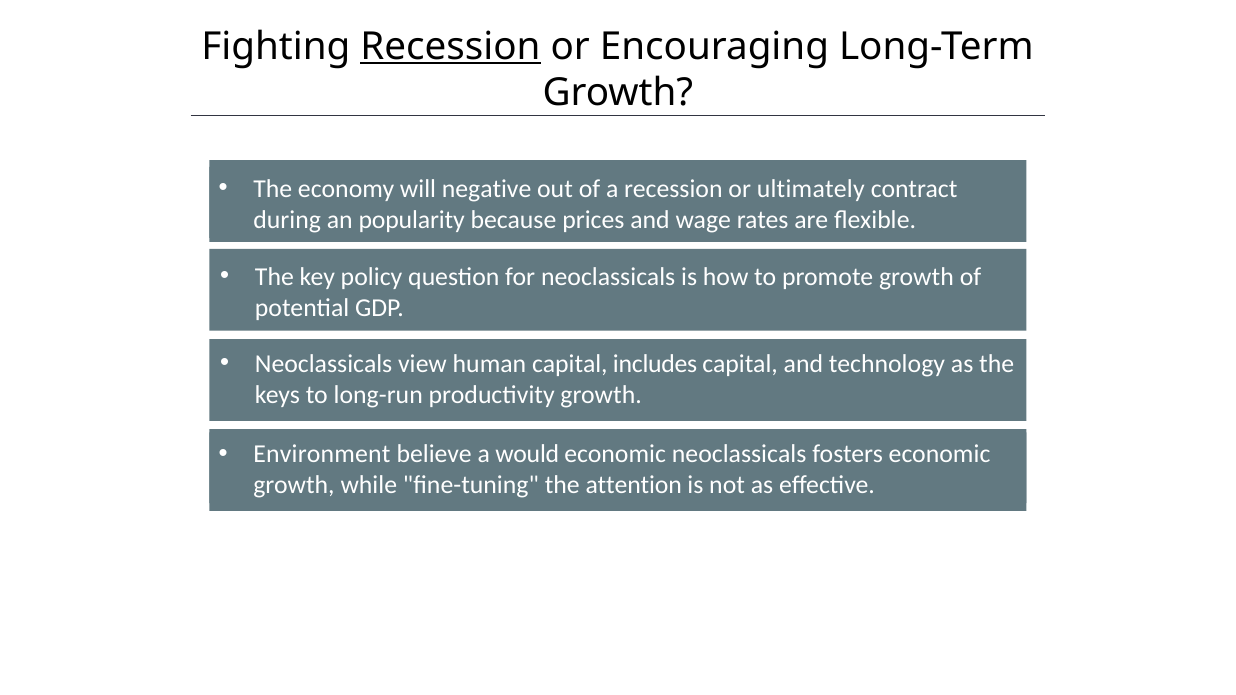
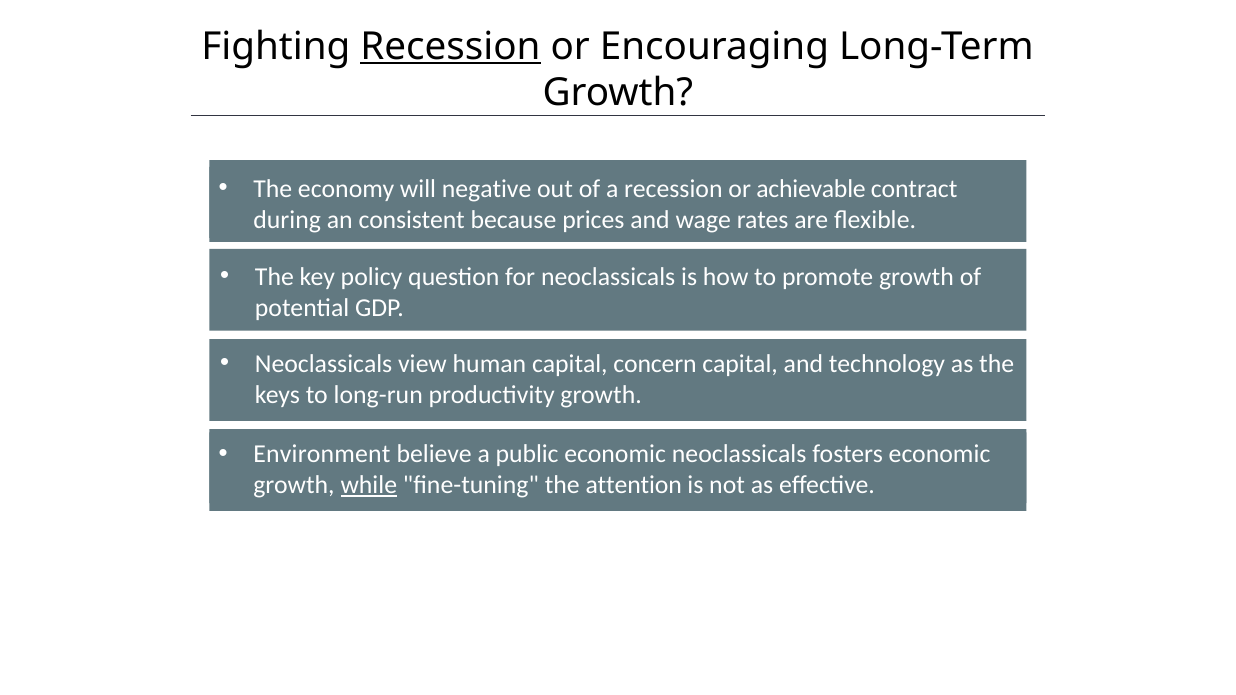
ultimately: ultimately -> achievable (811, 189)
popularity: popularity -> consistent (412, 220)
includes: includes -> concern (655, 364)
would: would -> public (527, 454)
while underline: none -> present (369, 485)
